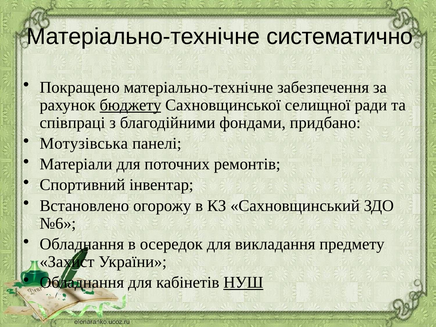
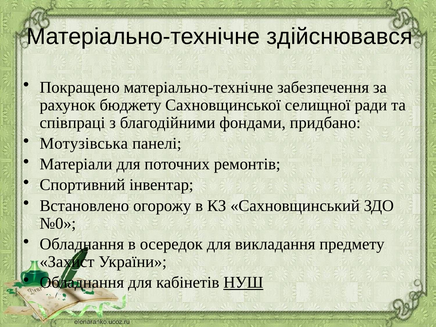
систематично: систематично -> здійснювався (340, 37)
бюджету underline: present -> none (130, 105)
№6: №6 -> №0 (58, 223)
